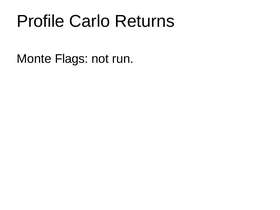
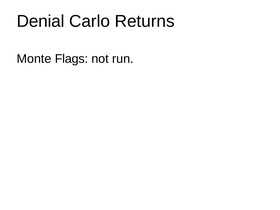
Profile: Profile -> Denial (41, 21)
